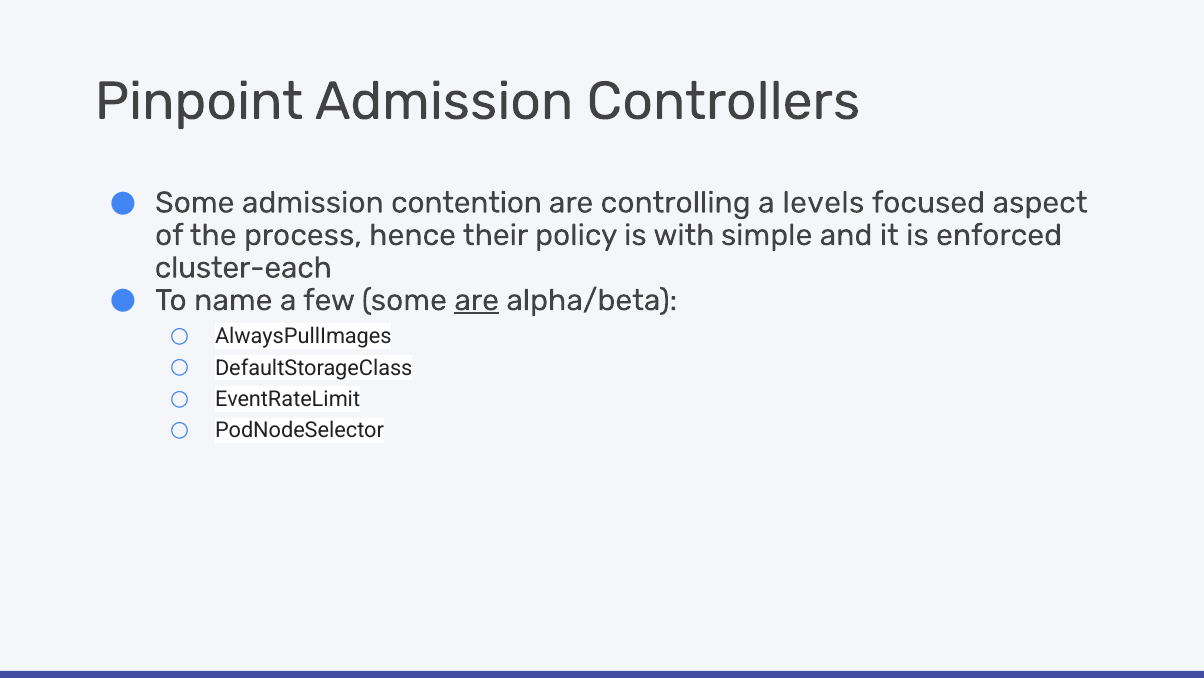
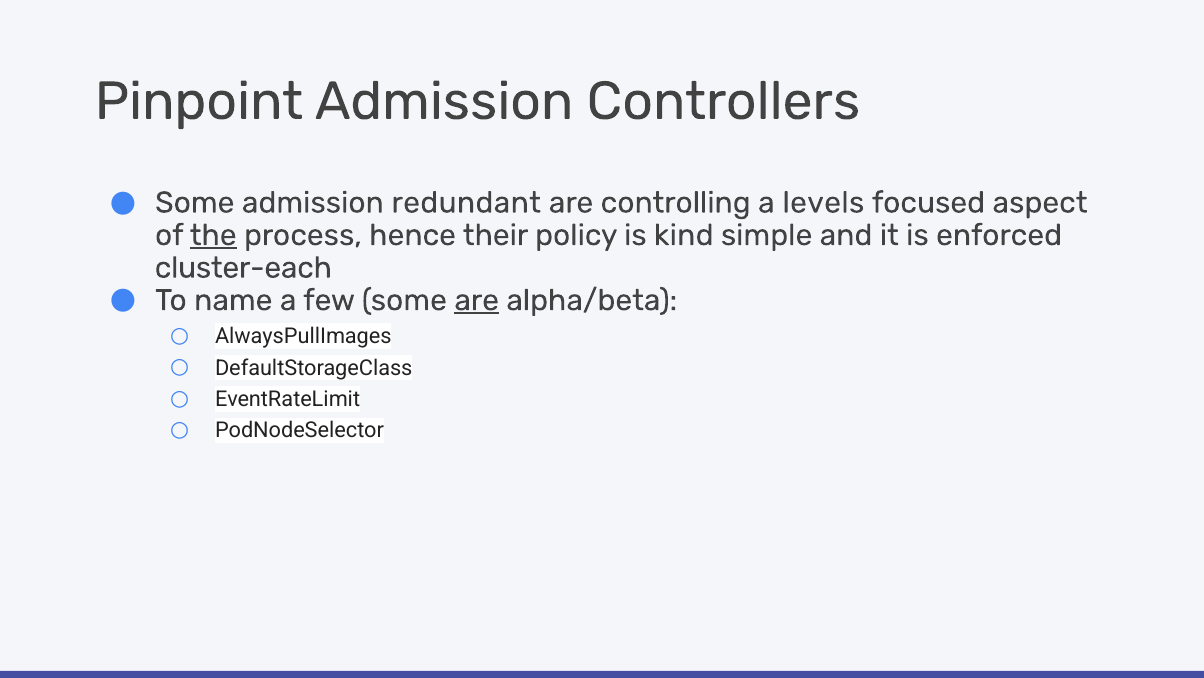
contention: contention -> redundant (466, 202)
the underline: none -> present (213, 235)
with: with -> kind (684, 235)
